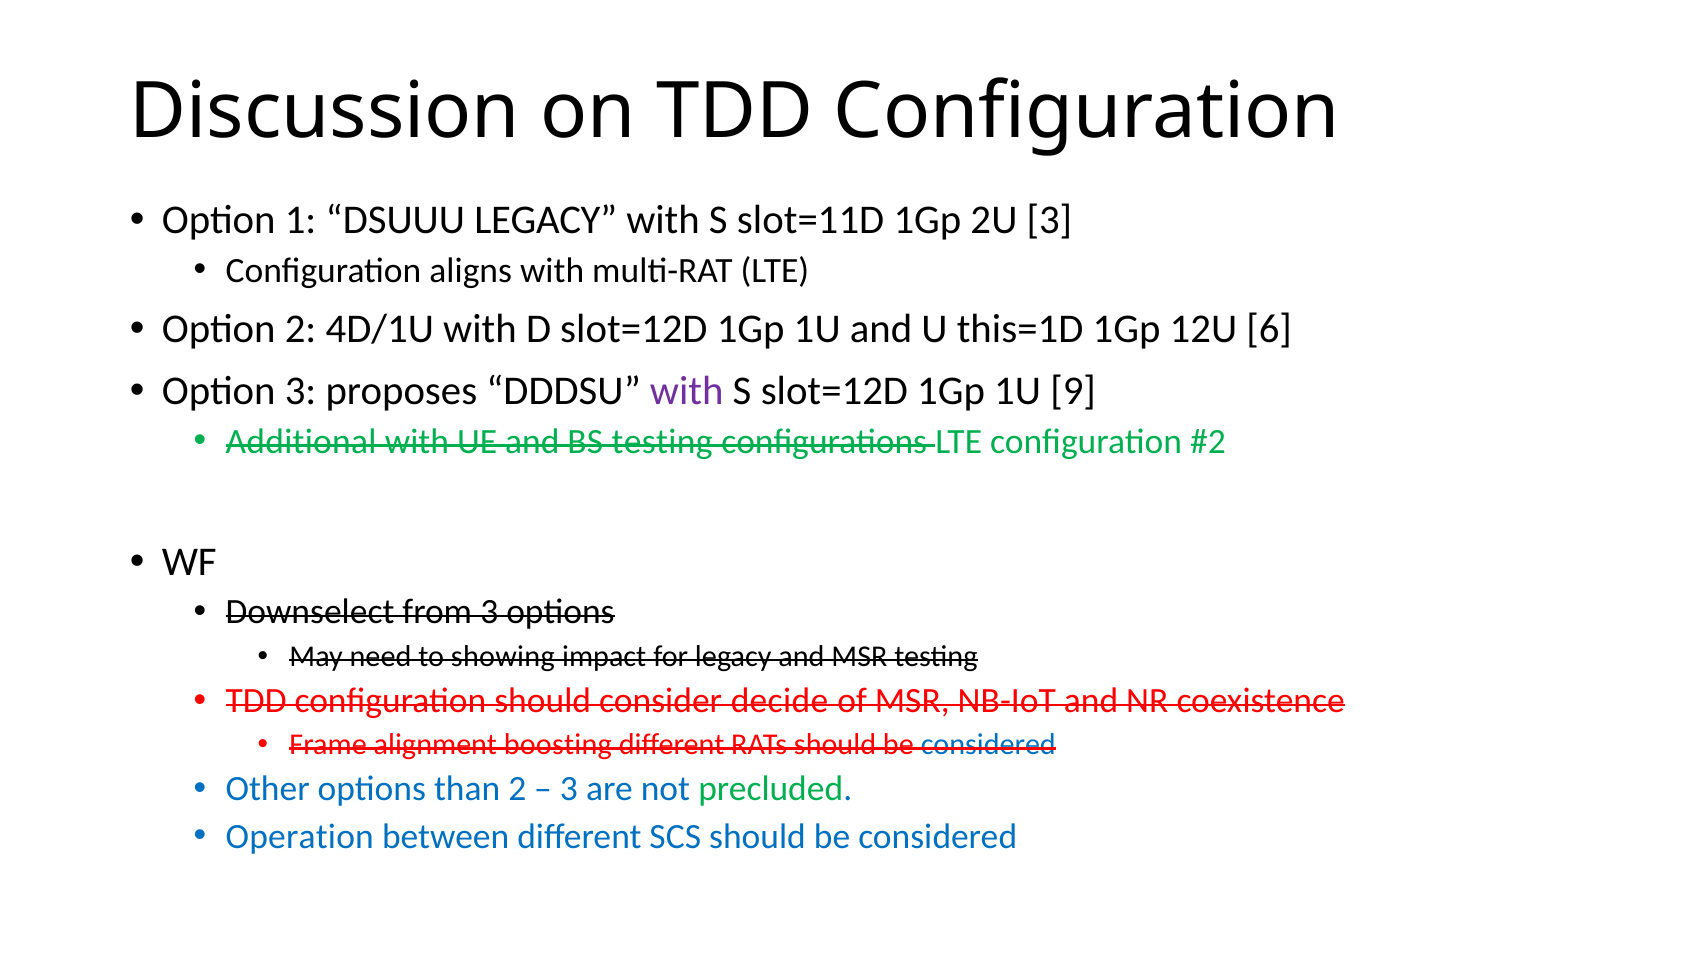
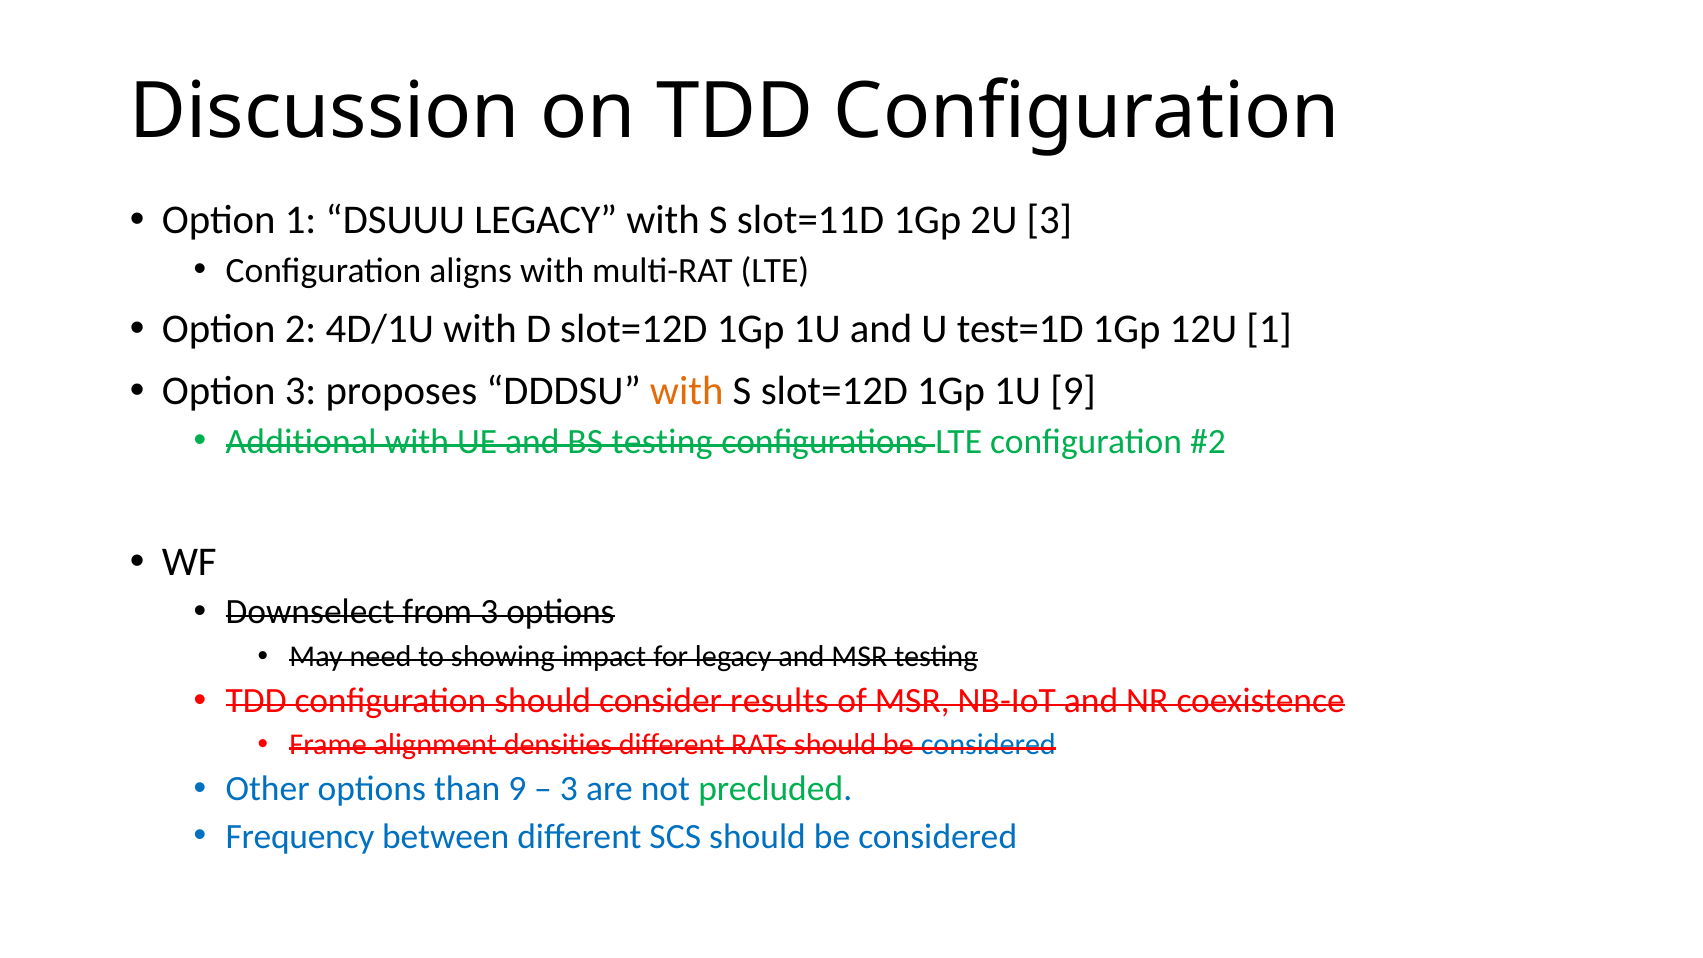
this=1D: this=1D -> test=1D (1020, 329)
12U 6: 6 -> 1 (1269, 329)
with colour: purple -> orange (687, 391)
decide: decide -> results (779, 701)
boosting: boosting -> densities (558, 745)
than 2: 2 -> 9 (517, 789)
Operation: Operation -> Frequency (300, 836)
